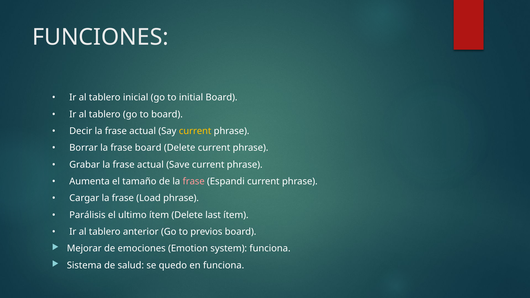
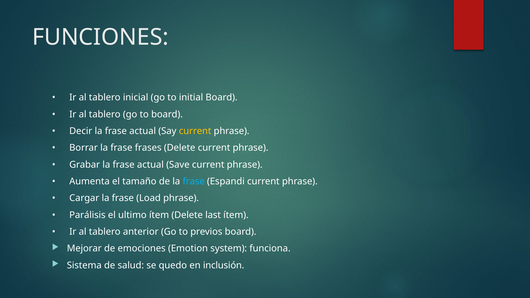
frase board: board -> frases (148, 148)
frase colour: pink -> light blue (194, 181)
en funciona: funciona -> inclusión (224, 265)
